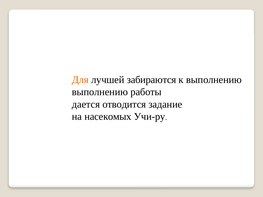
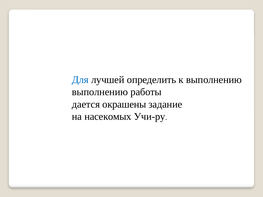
Для colour: orange -> blue (80, 80)
забираются: забираются -> определить (152, 80)
отводится: отводится -> окрашены (124, 104)
